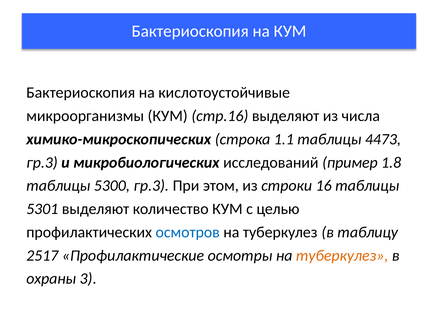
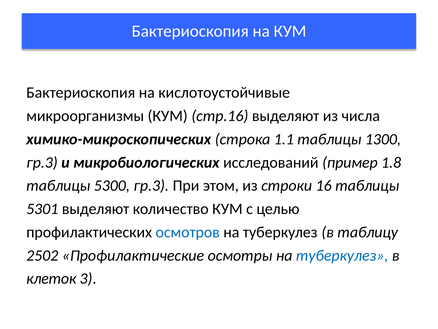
4473: 4473 -> 1300 (383, 139)
2517: 2517 -> 2502 (42, 255)
туберкулез colour: orange -> blue (342, 255)
охраны: охраны -> клеток (51, 278)
